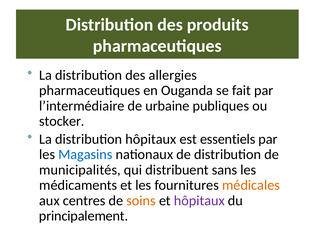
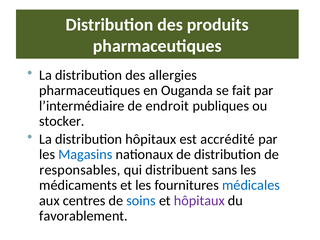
urbaine: urbaine -> endroit (167, 106)
essentiels: essentiels -> accrédité (228, 139)
municipalités: municipalités -> responsables (80, 170)
médicales colour: orange -> blue (251, 185)
soins colour: orange -> blue (141, 201)
principalement: principalement -> favorablement (84, 216)
